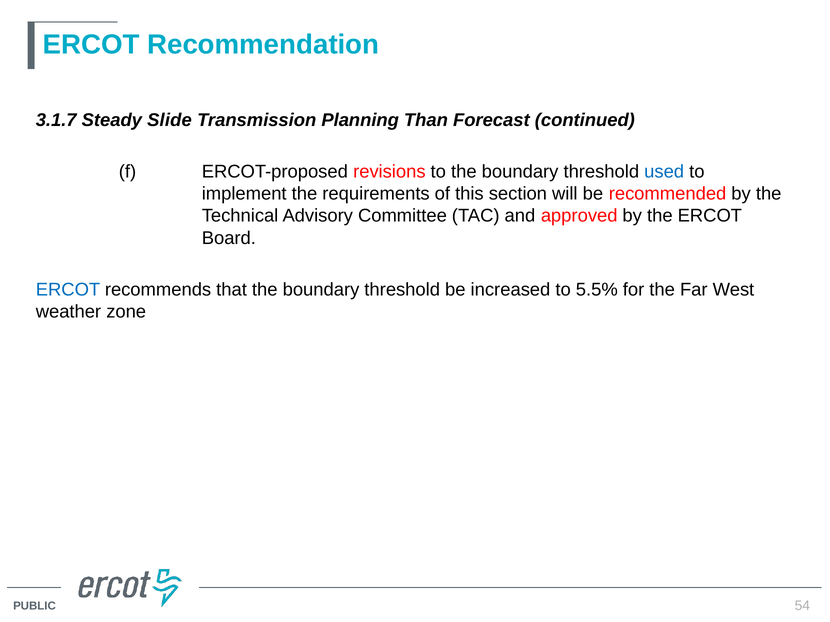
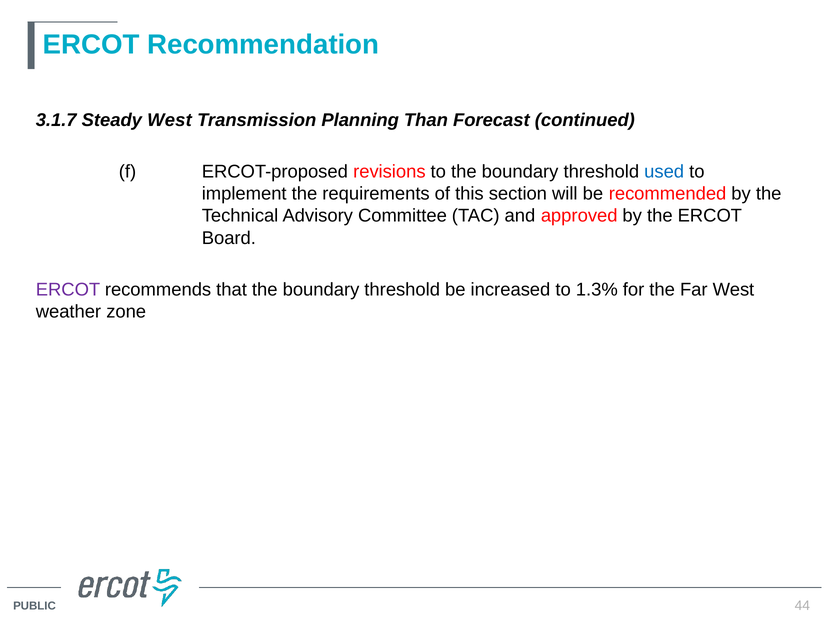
Steady Slide: Slide -> West (170, 120)
ERCOT colour: blue -> purple (68, 290)
5.5%: 5.5% -> 1.3% (597, 290)
54: 54 -> 44 (802, 606)
